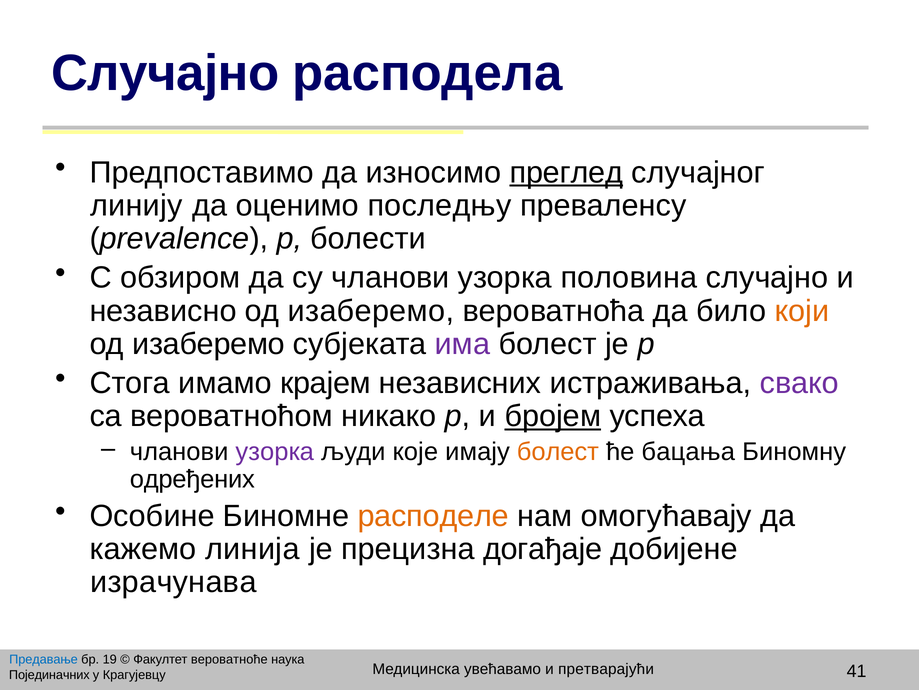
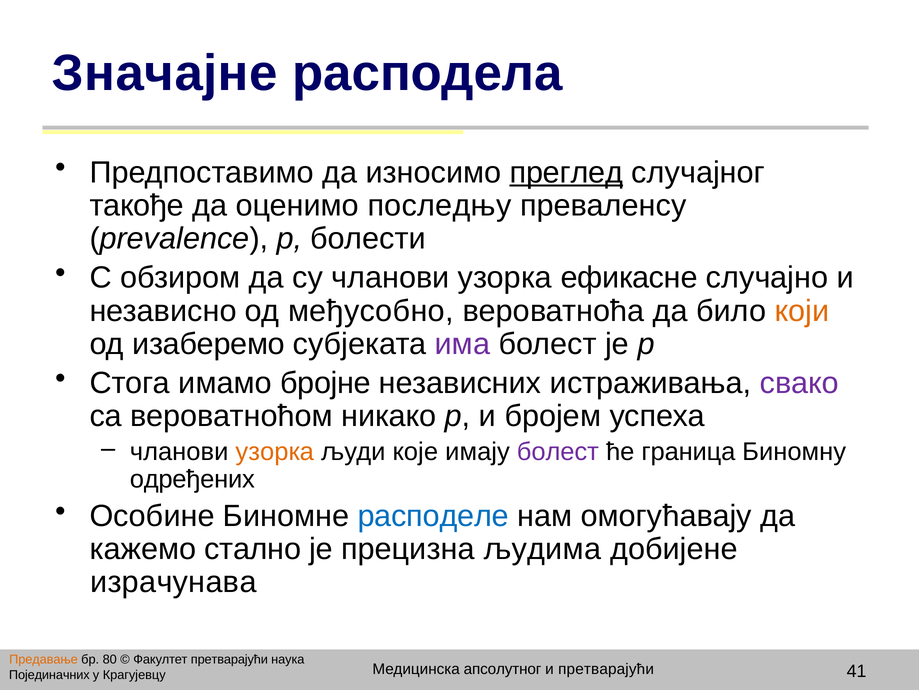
Случајно: Случајно -> Значајне (165, 73)
линију: линију -> такође (137, 205)
половина: половина -> ефикасне (629, 278)
независно од изаберемо: изаберемо -> међусобно (371, 311)
крајем: крајем -> бројне (326, 383)
бројем underline: present -> none (553, 416)
узорка colour: purple -> orange (275, 451)
болест colour: orange -> purple (558, 451)
бацања: бацања -> граница (688, 451)
расподеле colour: orange -> blue (433, 515)
линија: линија -> стално (253, 548)
догађаје: догађаје -> људима (542, 548)
Предавање colour: blue -> orange (44, 659)
19: 19 -> 80 (110, 659)
Факултет вероватноће: вероватноће -> претварајући (229, 659)
увећавамо: увећавамо -> апсолутног (503, 669)
